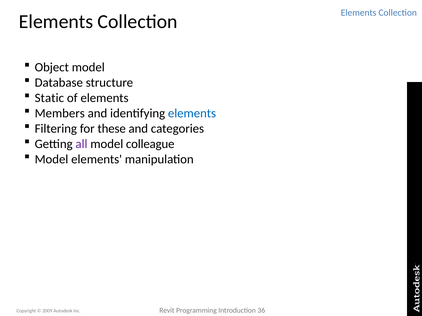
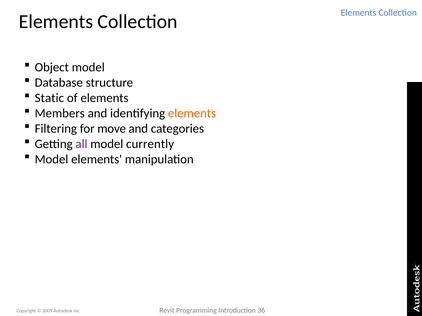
elements colour: blue -> orange (192, 113)
these: these -> move (112, 129)
colleague: colleague -> currently (150, 144)
